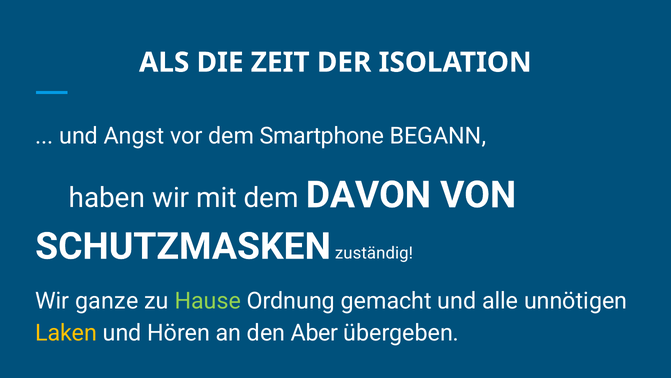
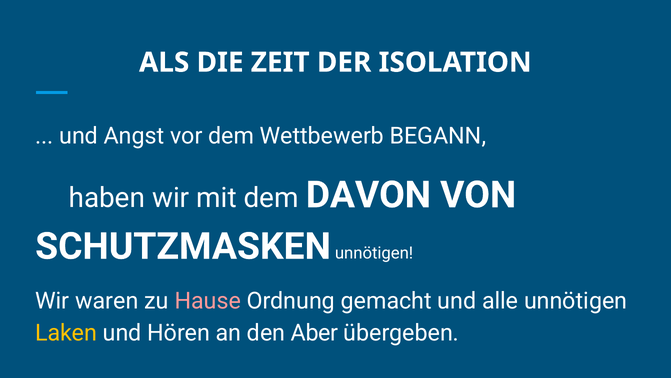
Smartphone: Smartphone -> Wettbewerb (322, 136)
SCHUTZMASKEN zuständig: zuständig -> unnötigen (374, 253)
ganze: ganze -> waren (107, 301)
Hause colour: light green -> pink (208, 301)
